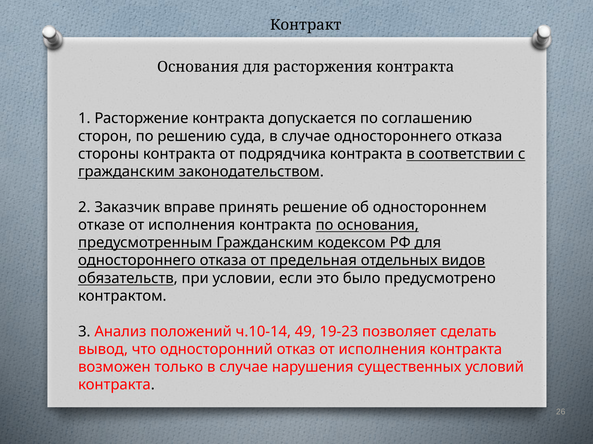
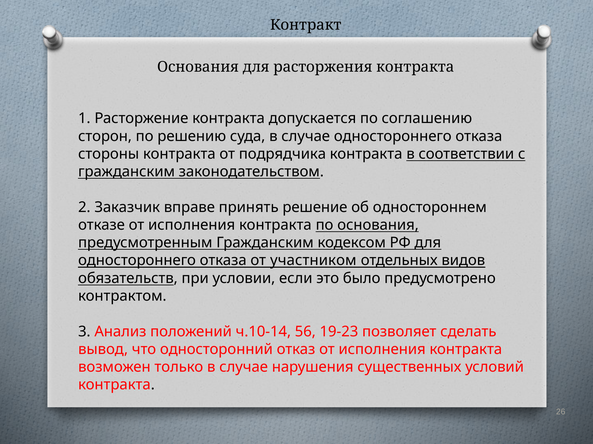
предельная: предельная -> участником (313, 261)
49: 49 -> 56 (305, 332)
